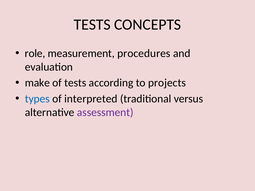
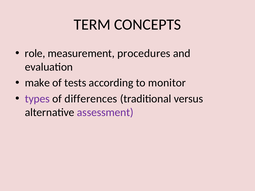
TESTS: TESTS -> TERM (92, 25)
projects: projects -> monitor (167, 83)
types colour: blue -> purple (37, 99)
interpreted: interpreted -> differences (91, 99)
